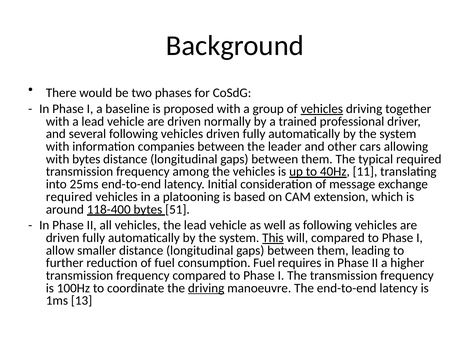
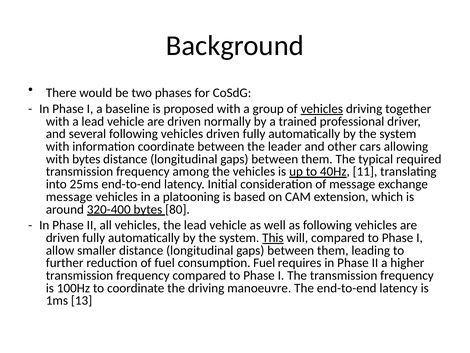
information companies: companies -> coordinate (166, 146)
required: required -> message (69, 197)
118-400: 118-400 -> 320-400 (109, 209)
51: 51 -> 80 (177, 209)
driving underline: present -> none (206, 288)
